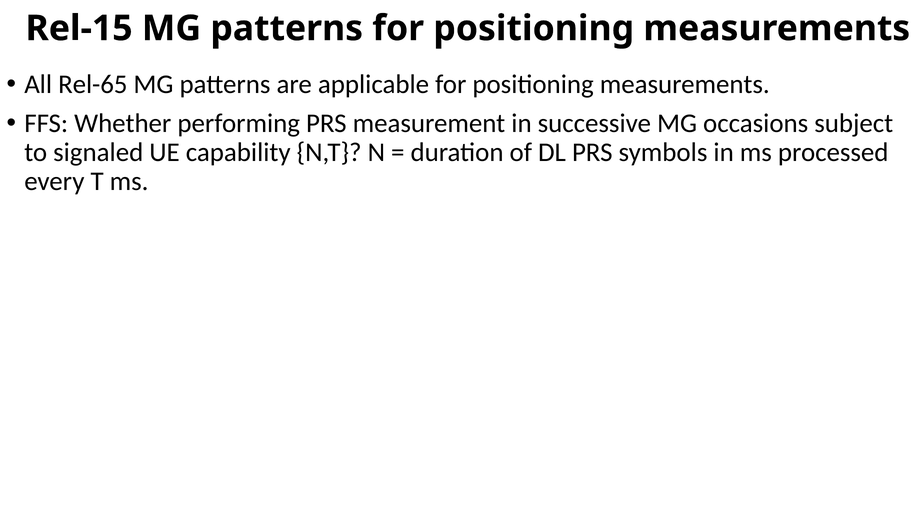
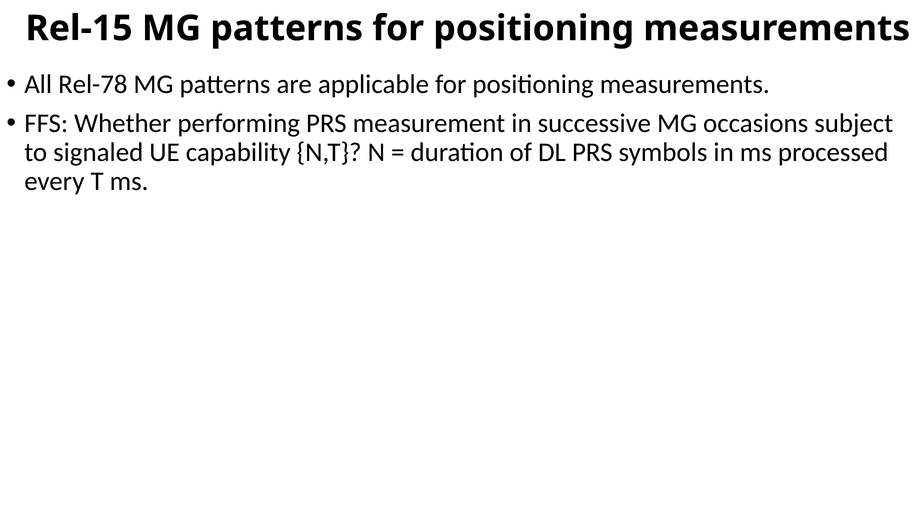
Rel-65: Rel-65 -> Rel-78 (93, 84)
